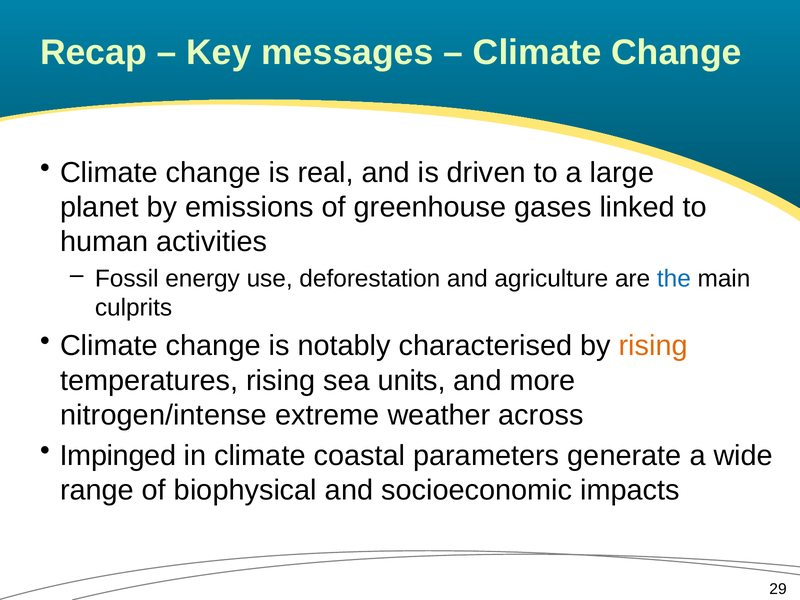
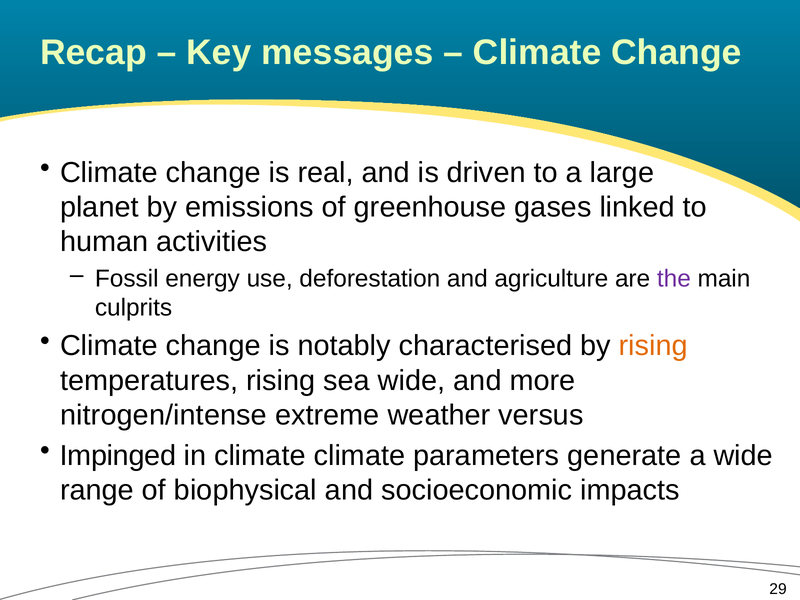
the colour: blue -> purple (674, 279)
sea units: units -> wide (412, 381)
across: across -> versus (541, 415)
climate coastal: coastal -> climate (359, 456)
